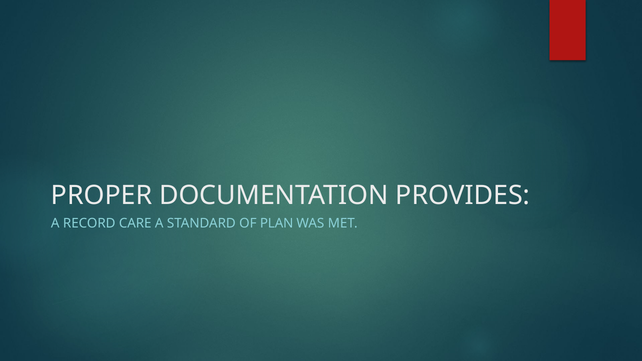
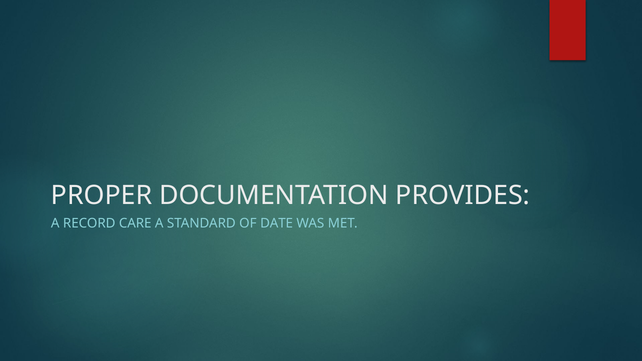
PLAN: PLAN -> DATE (277, 223)
